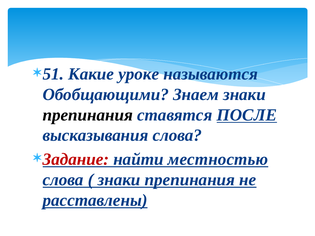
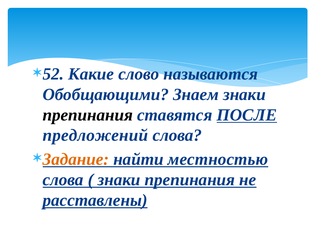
51: 51 -> 52 (53, 74)
уроке: уроке -> слово (139, 74)
высказывания: высказывания -> предложений (95, 135)
Задание colour: red -> orange (76, 159)
